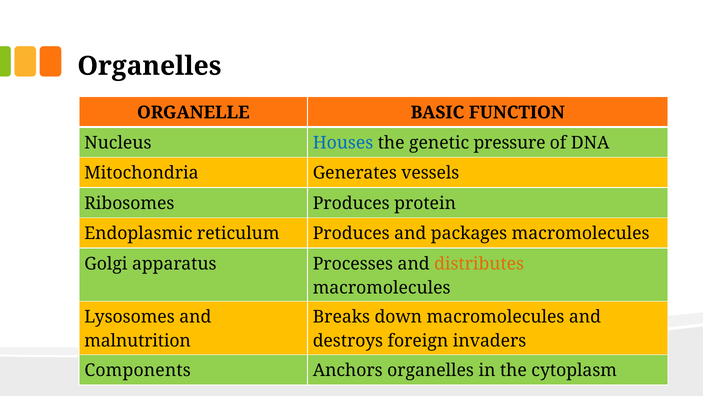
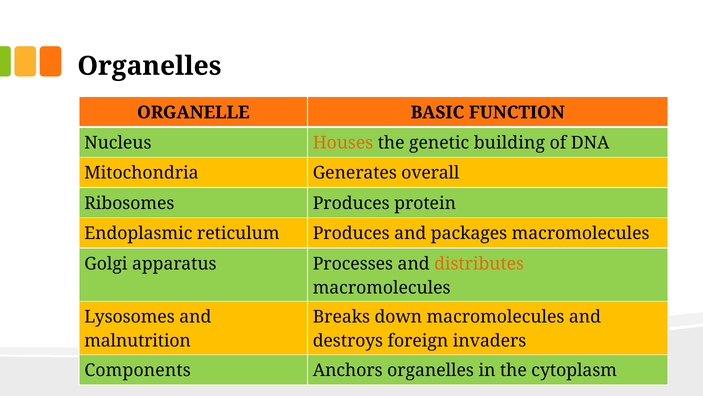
Houses colour: blue -> orange (343, 143)
pressure: pressure -> building (509, 143)
vessels: vessels -> overall (430, 173)
